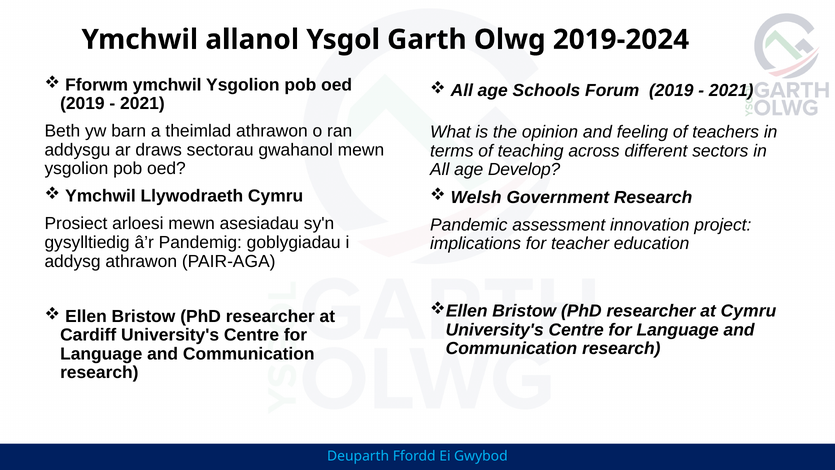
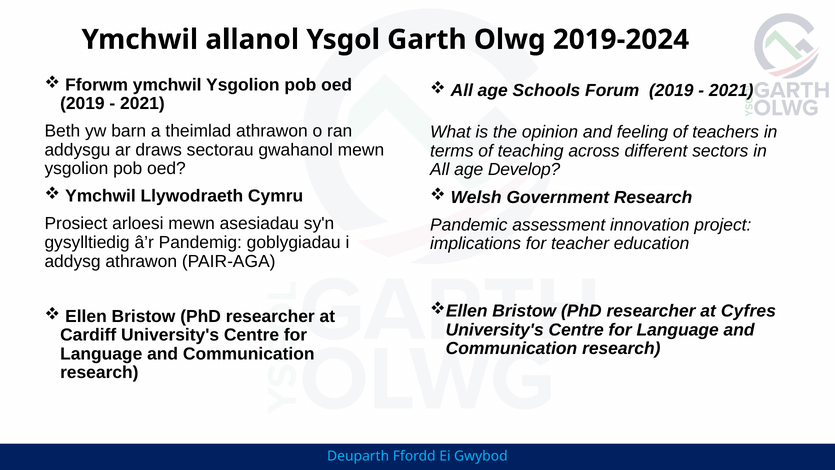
at Cymru: Cymru -> Cyfres (748, 311)
